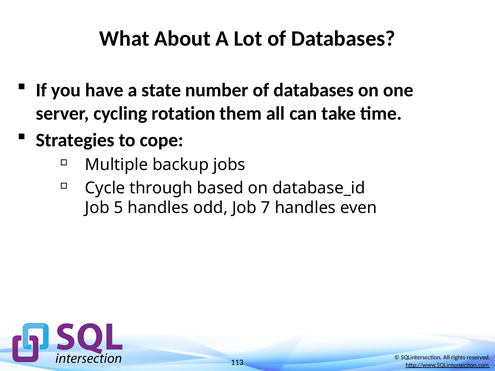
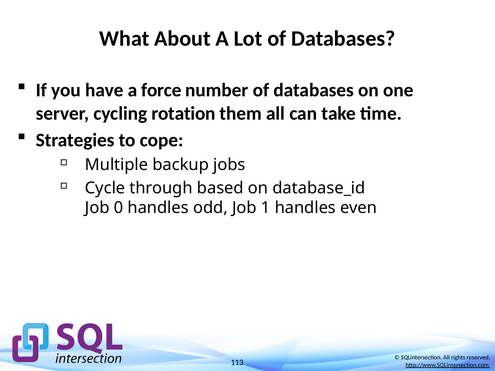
state: state -> force (161, 90)
5: 5 -> 0 (119, 208)
7: 7 -> 1 (266, 208)
